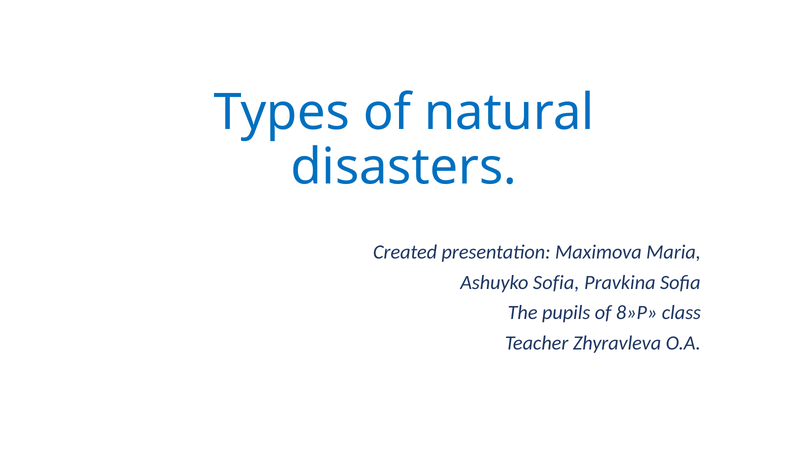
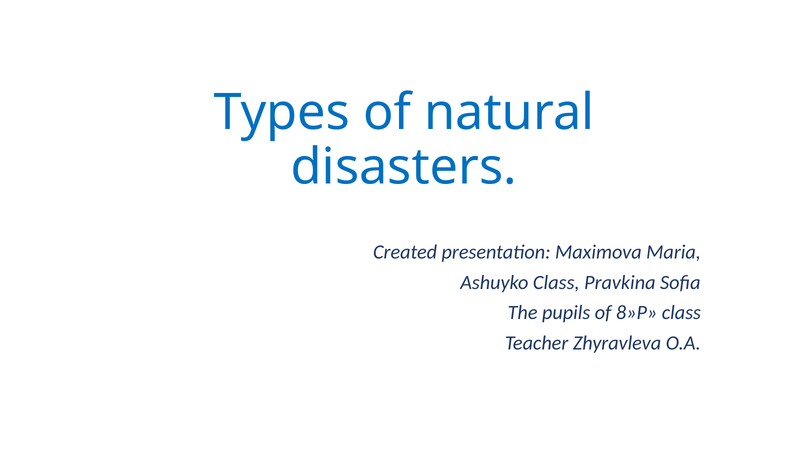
Ashuyko Sofia: Sofia -> Class (556, 283)
